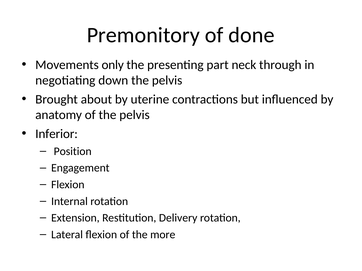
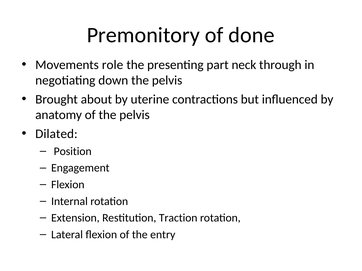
only: only -> role (113, 65)
Inferior: Inferior -> Dilated (56, 134)
Delivery: Delivery -> Traction (178, 218)
more: more -> entry (163, 235)
